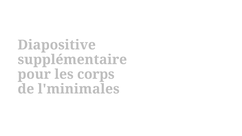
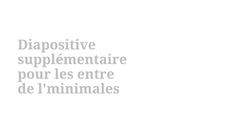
corps: corps -> entre (96, 74)
